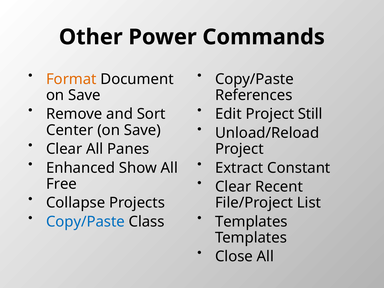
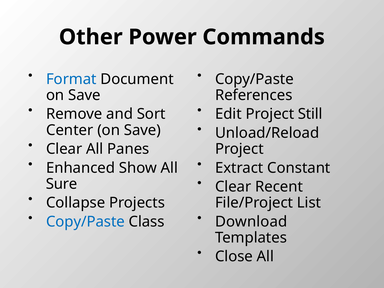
Format colour: orange -> blue (71, 79)
Free: Free -> Sure (62, 184)
Templates: Templates -> Download (251, 222)
